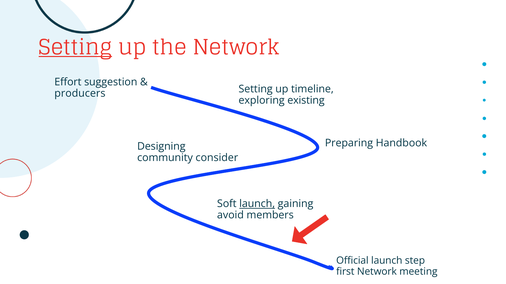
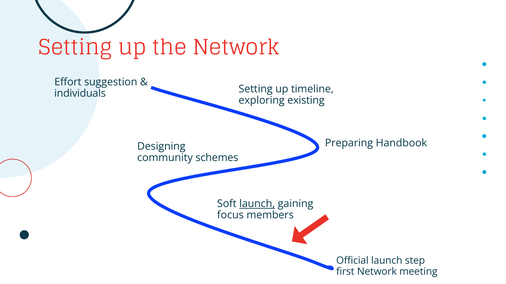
Setting underline: present -> none (75, 48)
producers: producers -> individuals (80, 93)
consider: consider -> schemes (217, 158)
avoid: avoid -> focus (230, 216)
